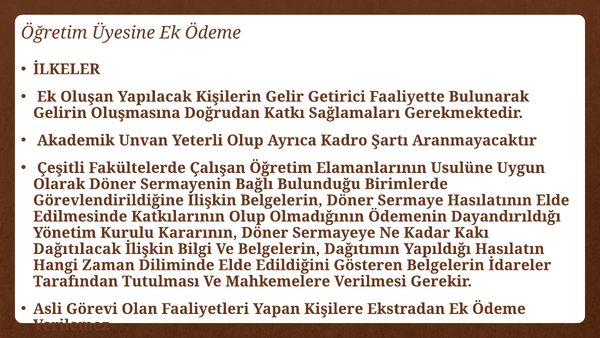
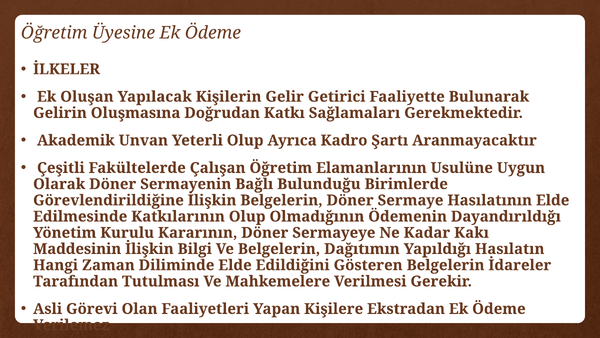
Dağıtılacak: Dağıtılacak -> Maddesinin (77, 249)
